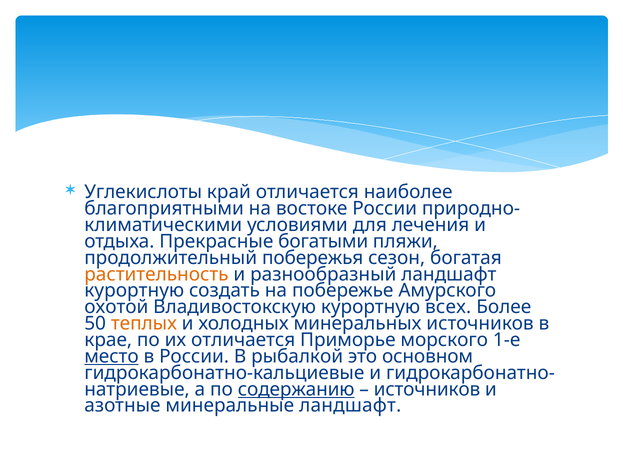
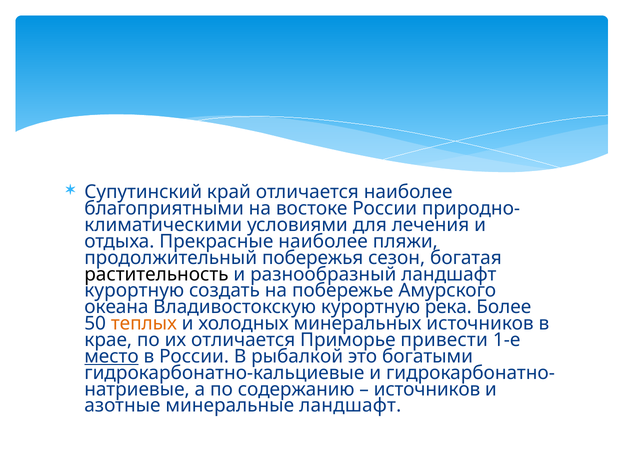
Углекислоты: Углекислоты -> Супутинский (143, 192)
Прекрасные богатыми: богатыми -> наиболее (323, 242)
растительность colour: orange -> black (156, 274)
охотой: охотой -> океана (116, 307)
всех: всех -> река (448, 307)
морского: морского -> привести (444, 340)
основном: основном -> богатыми (428, 357)
содержанию underline: present -> none (296, 389)
